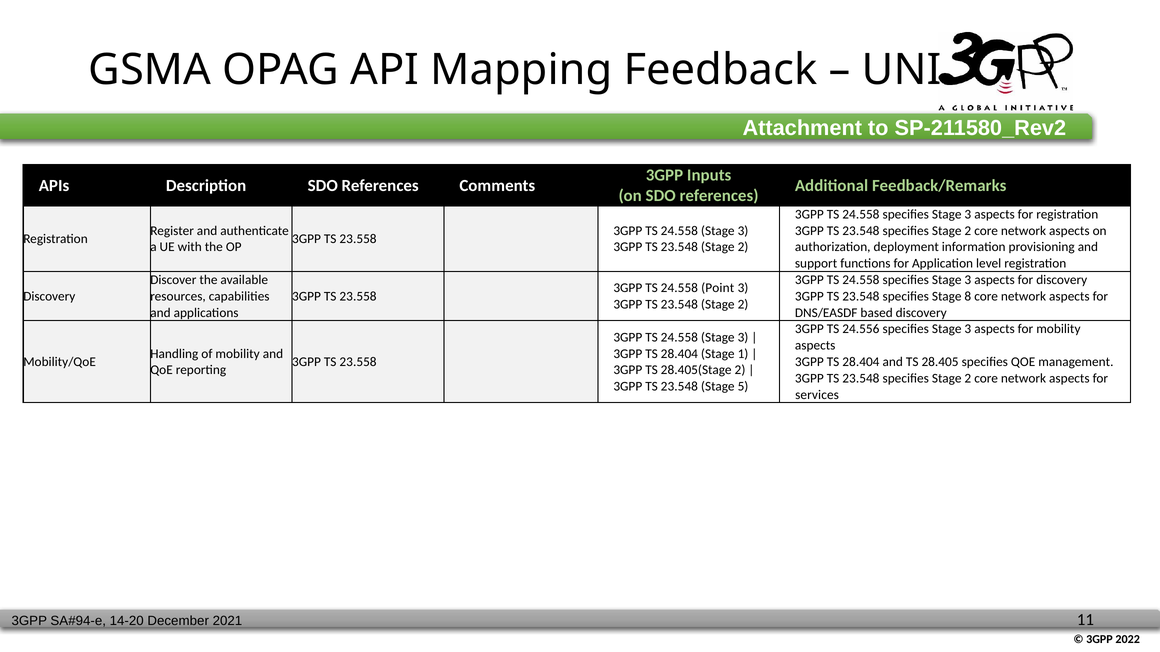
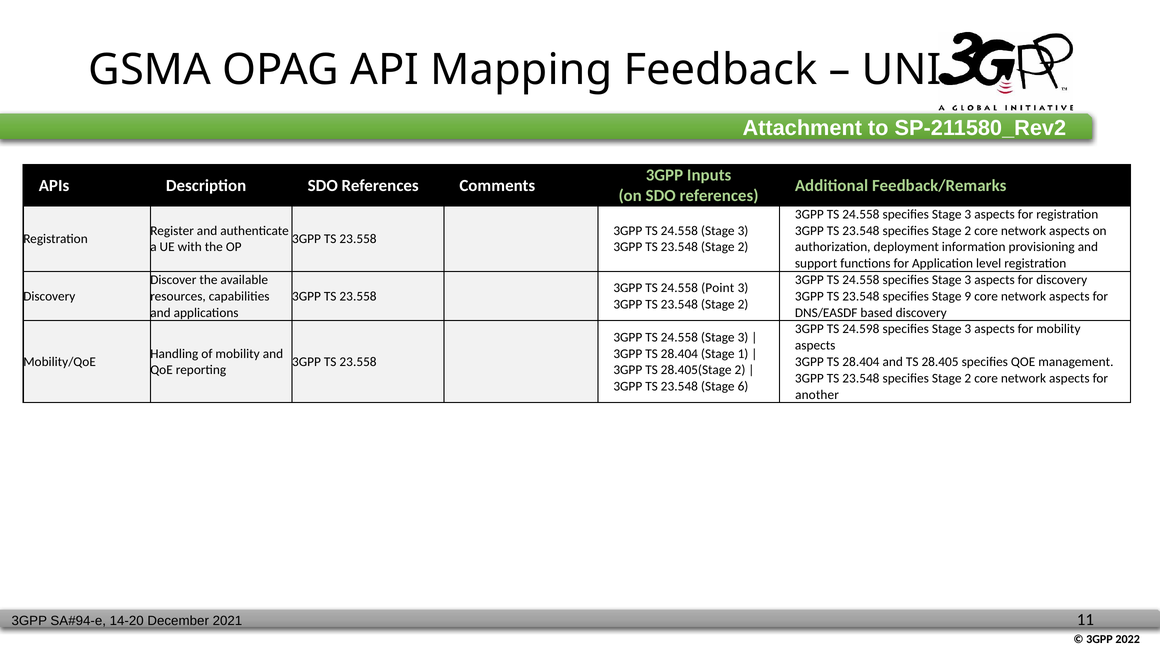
8: 8 -> 9 (968, 296)
24.556: 24.556 -> 24.598 (861, 329)
5: 5 -> 6 (743, 387)
services: services -> another (817, 395)
